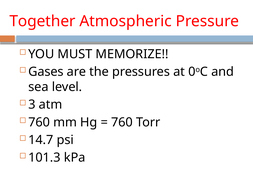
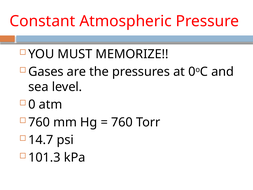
Together: Together -> Constant (42, 21)
3: 3 -> 0 (32, 104)
